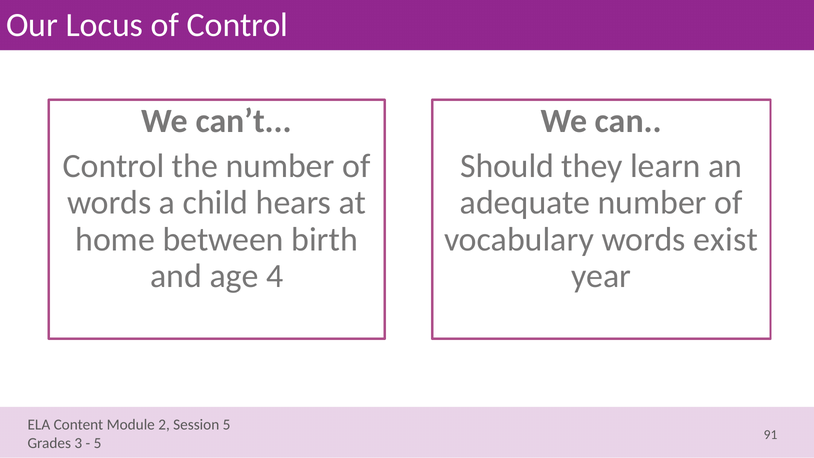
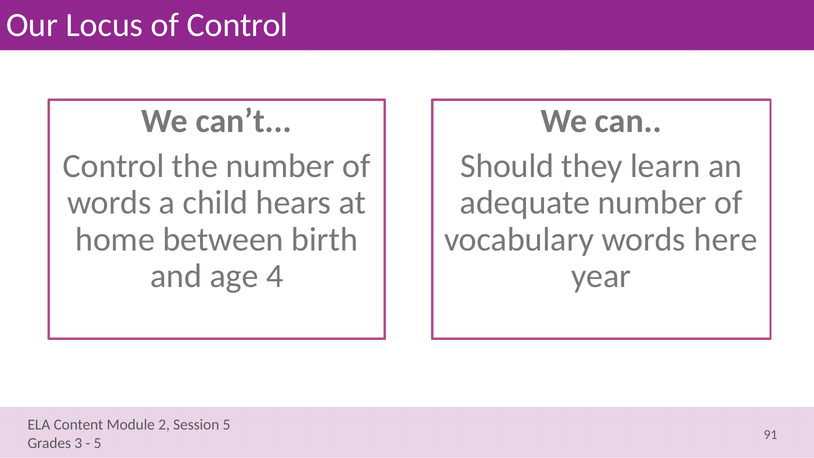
exist: exist -> here (726, 239)
